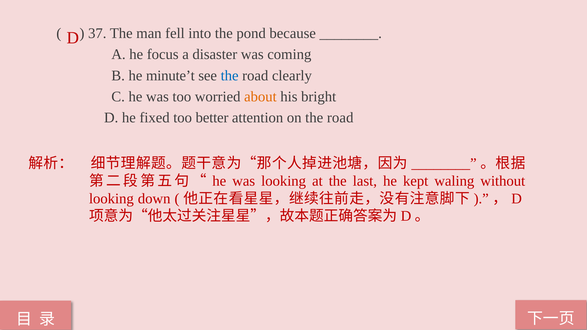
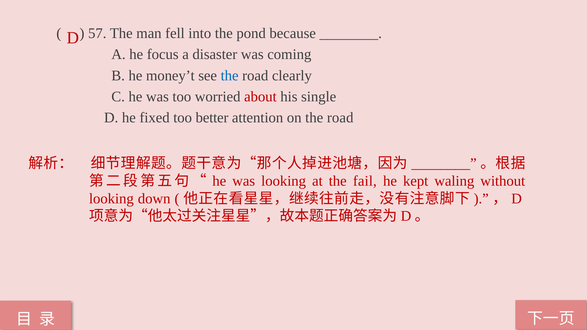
37: 37 -> 57 (97, 33)
minute’t: minute’t -> money’t (170, 76)
about colour: orange -> red (260, 97)
bright: bright -> single (319, 97)
last: last -> fail (365, 181)
